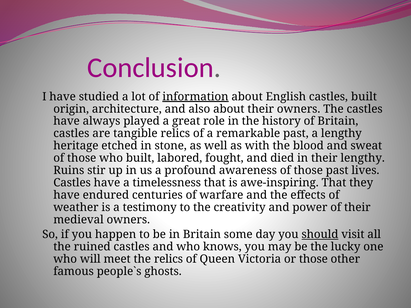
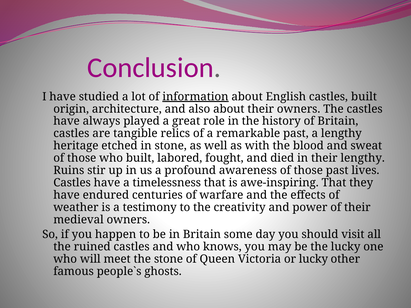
should underline: present -> none (320, 235)
the relics: relics -> stone (168, 259)
or those: those -> lucky (313, 259)
